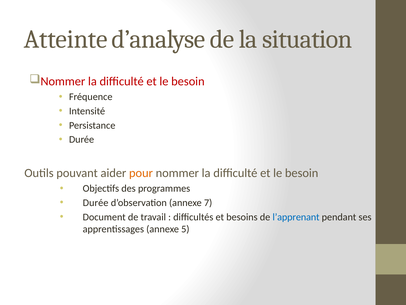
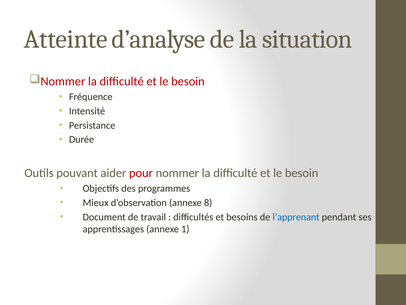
pour colour: orange -> red (141, 173)
Durée: Durée -> Mieux (96, 203)
7: 7 -> 8 (208, 203)
5: 5 -> 1 (185, 229)
